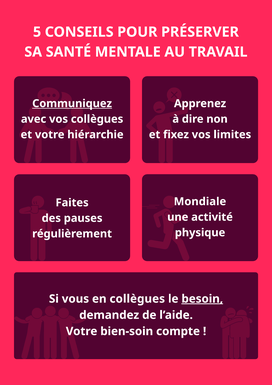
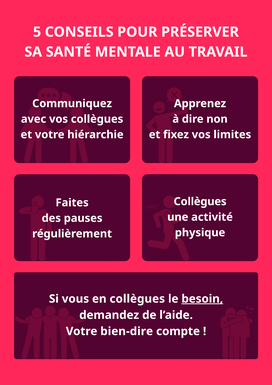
Communiquez underline: present -> none (72, 103)
Mondiale: Mondiale -> Collègues (200, 201)
bien-soin: bien-soin -> bien-dire (127, 331)
